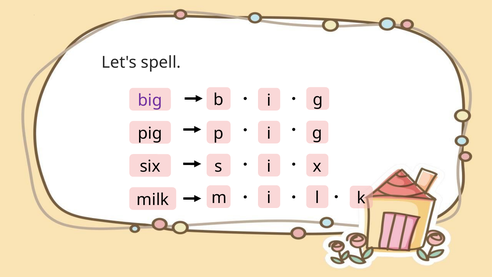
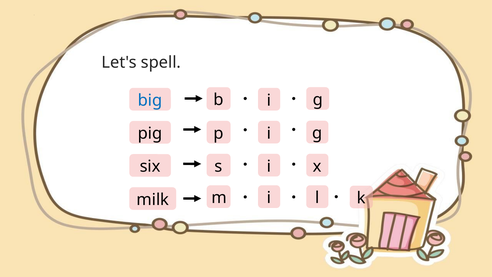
big colour: purple -> blue (150, 100)
